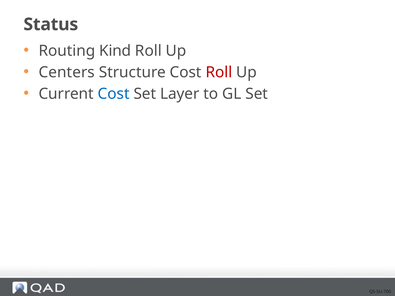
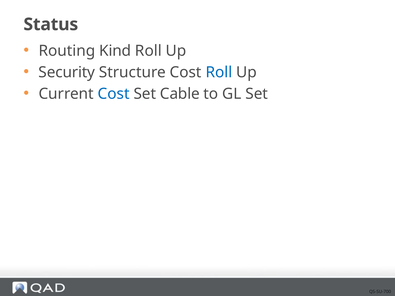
Centers: Centers -> Security (67, 72)
Roll colour: red -> blue (219, 72)
Layer: Layer -> Cable (180, 94)
